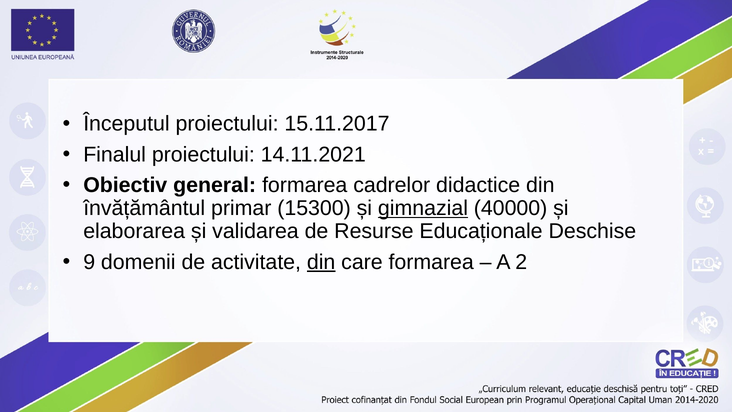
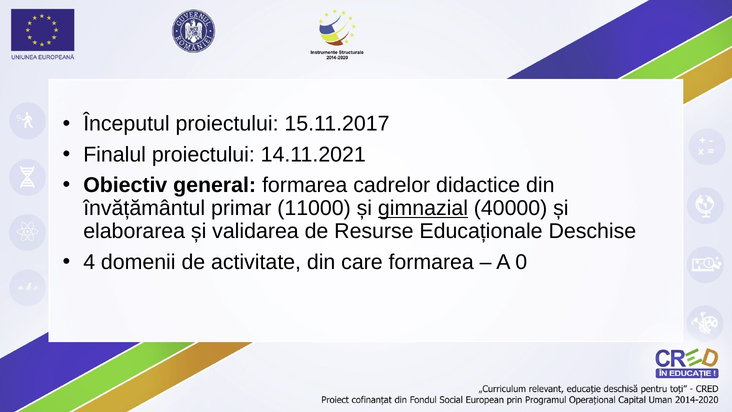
15300: 15300 -> 11000 (314, 208)
9: 9 -> 4 (89, 262)
din underline: present -> none (321, 262)
2: 2 -> 0 (521, 262)
